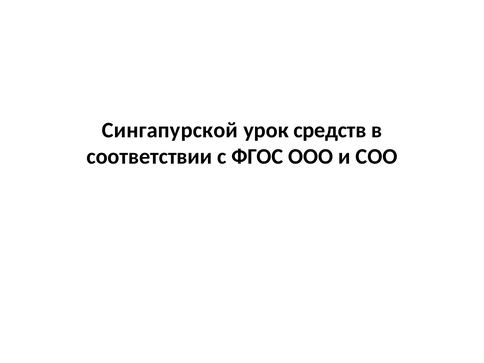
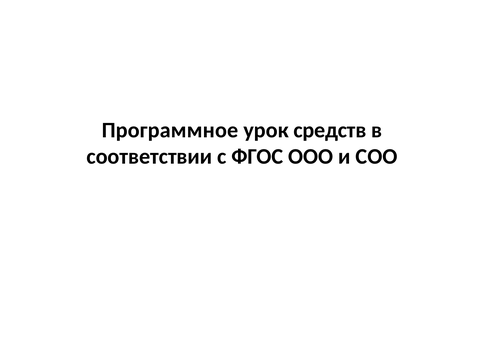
Сингапурской: Сингапурской -> Программное (170, 130)
